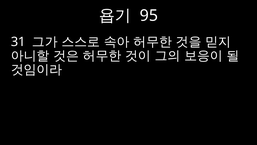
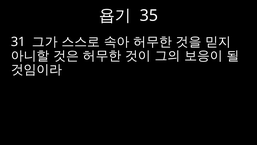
95: 95 -> 35 (149, 15)
